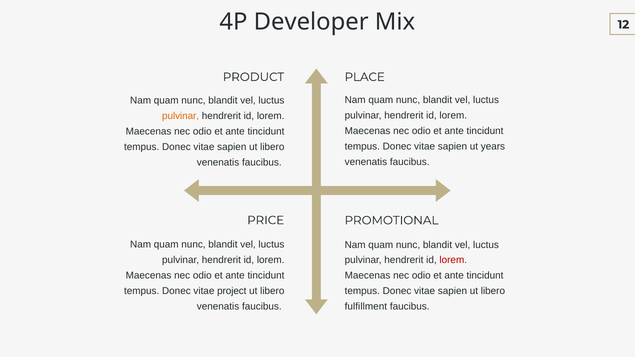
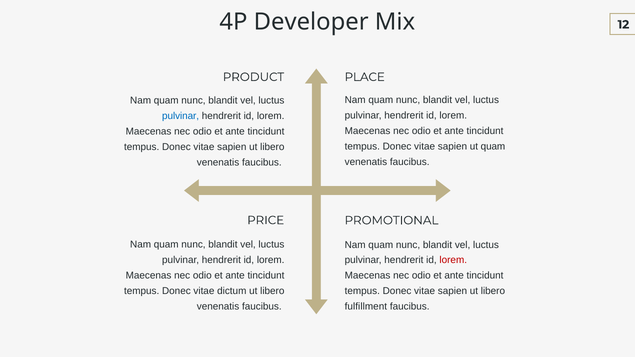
pulvinar colour: orange -> blue (181, 116)
ut years: years -> quam (493, 146)
project: project -> dictum (232, 291)
